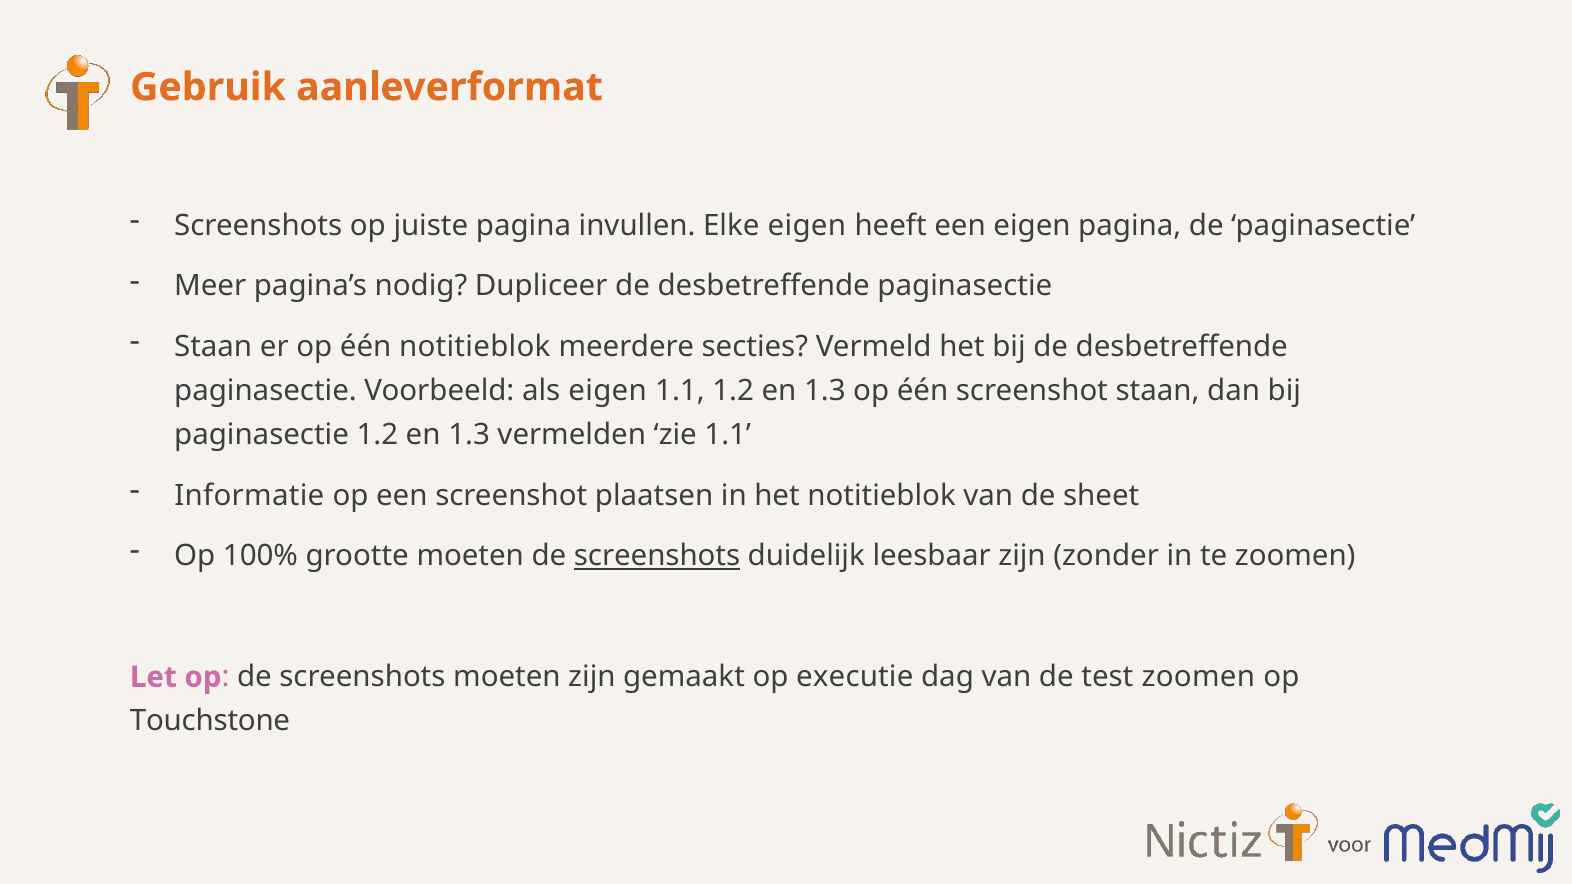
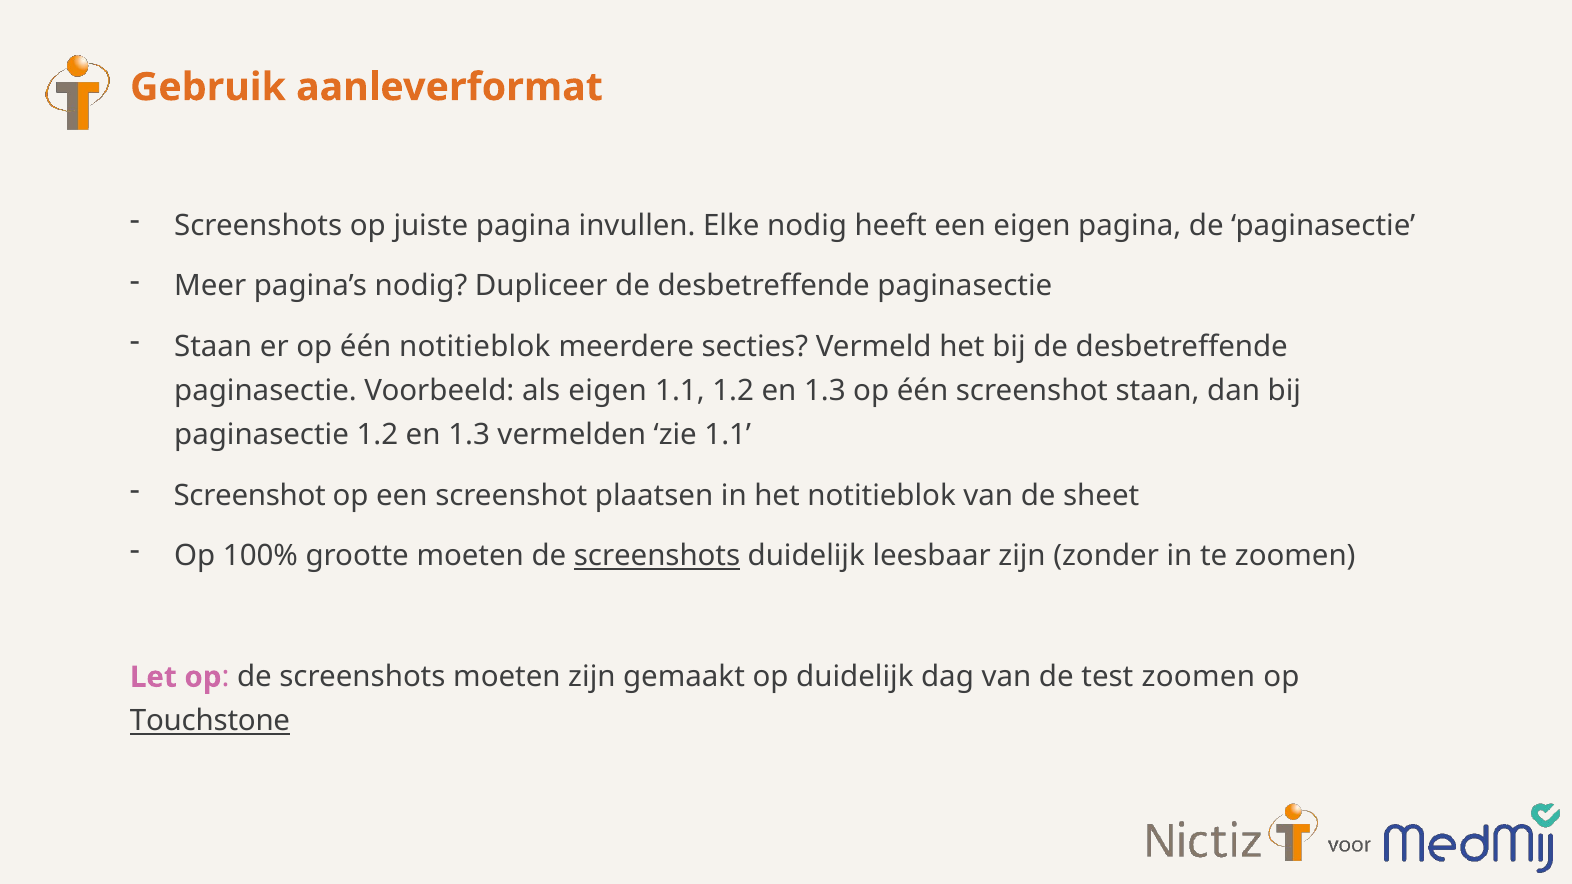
Elke eigen: eigen -> nodig (807, 226)
Informatie: Informatie -> Screenshot (250, 496)
op executie: executie -> duidelijk (855, 677)
Touchstone underline: none -> present (210, 722)
